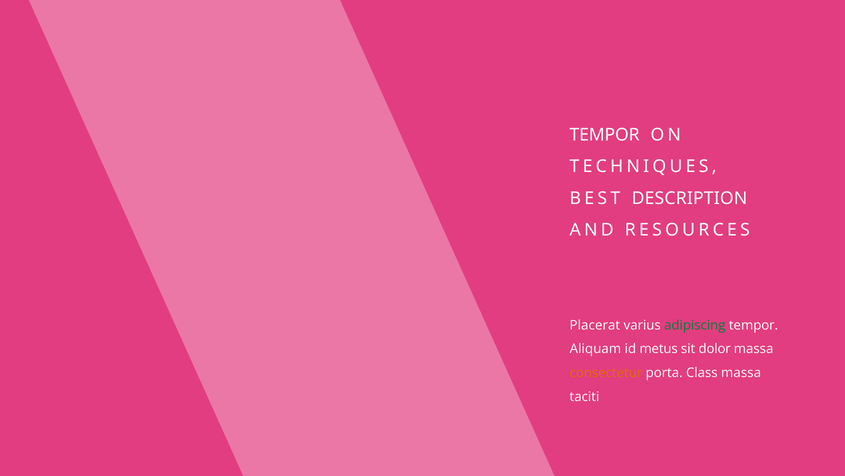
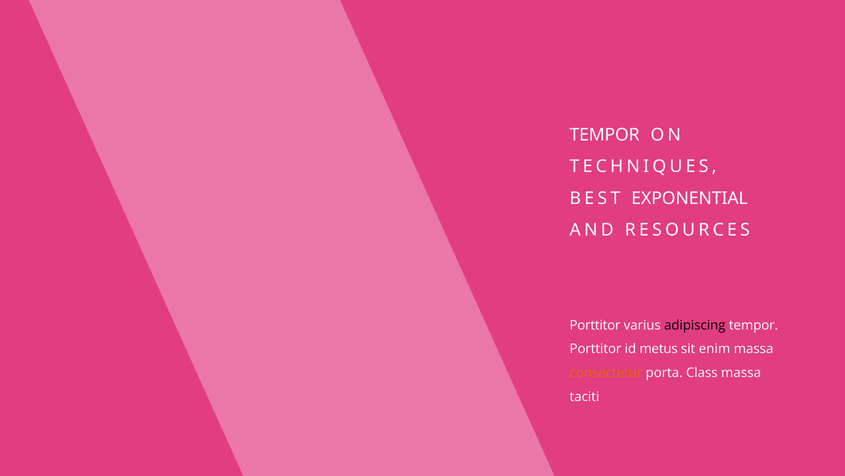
DESCRIPTION: DESCRIPTION -> EXPONENTIAL (690, 198)
Placerat: Placerat -> Porttitor (595, 325)
adipiscing colour: green -> black (695, 325)
Aliquam: Aliquam -> Porttitor (595, 349)
dolor: dolor -> enim (715, 349)
